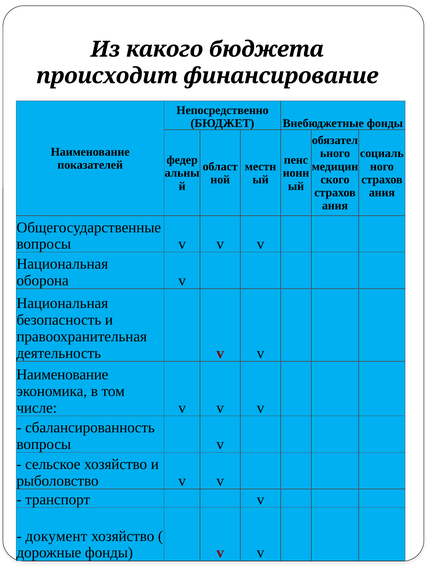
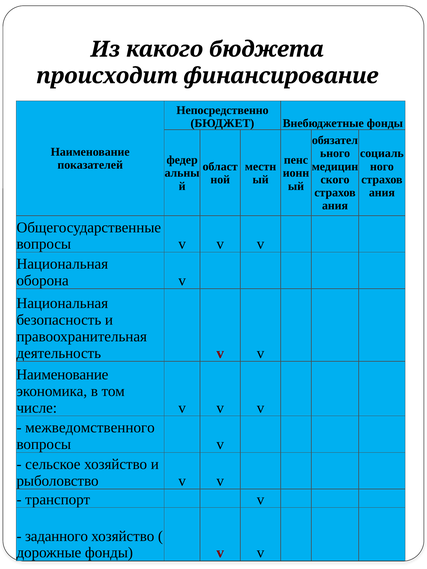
сбалансированность: сбалансированность -> межведомственного (90, 428)
документ: документ -> заданного (56, 536)
